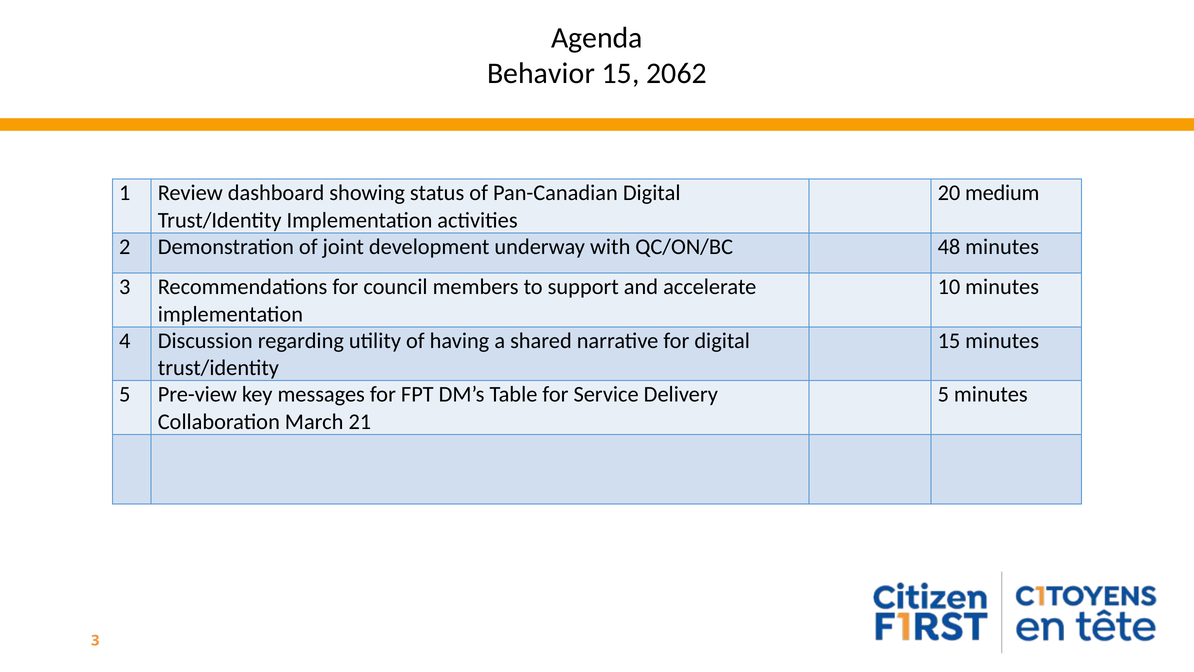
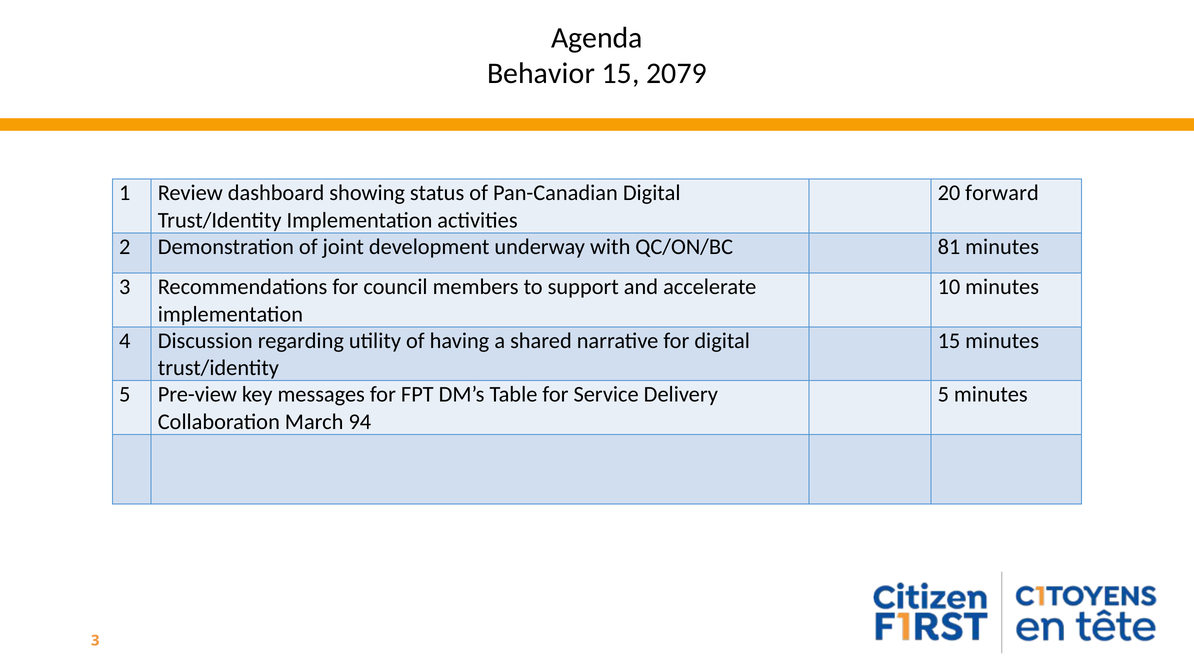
2062: 2062 -> 2079 (676, 74)
medium: medium -> forward (1002, 193)
48: 48 -> 81 (949, 247)
21: 21 -> 94 (360, 422)
